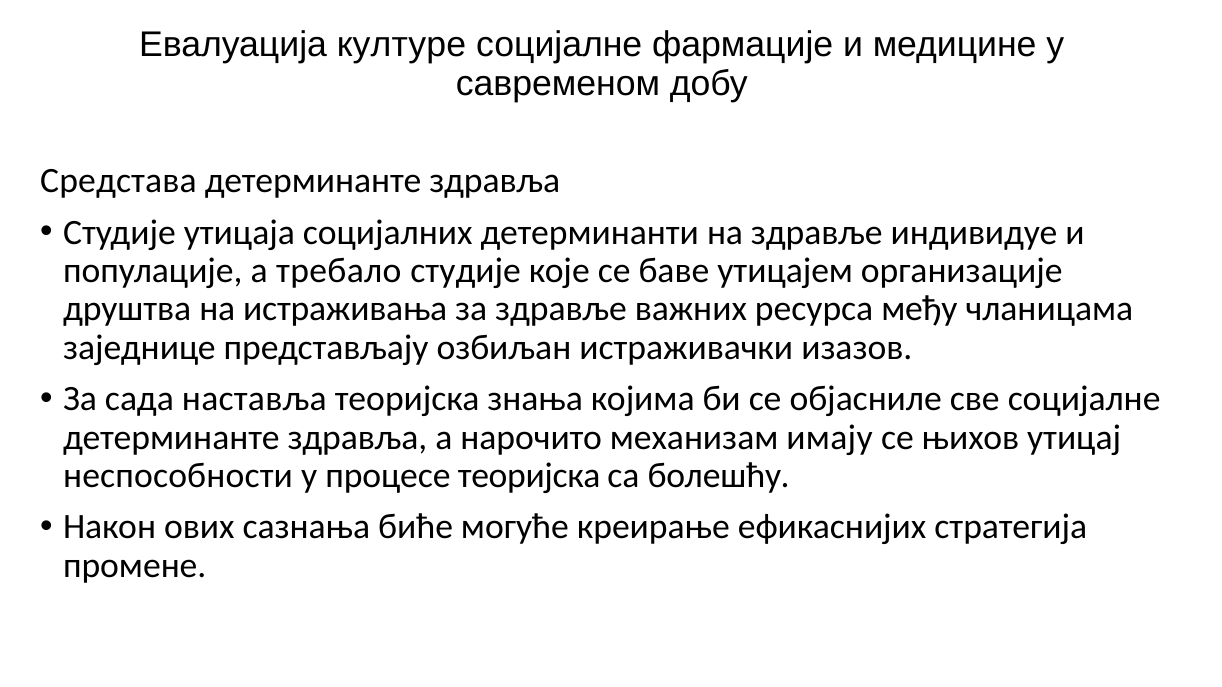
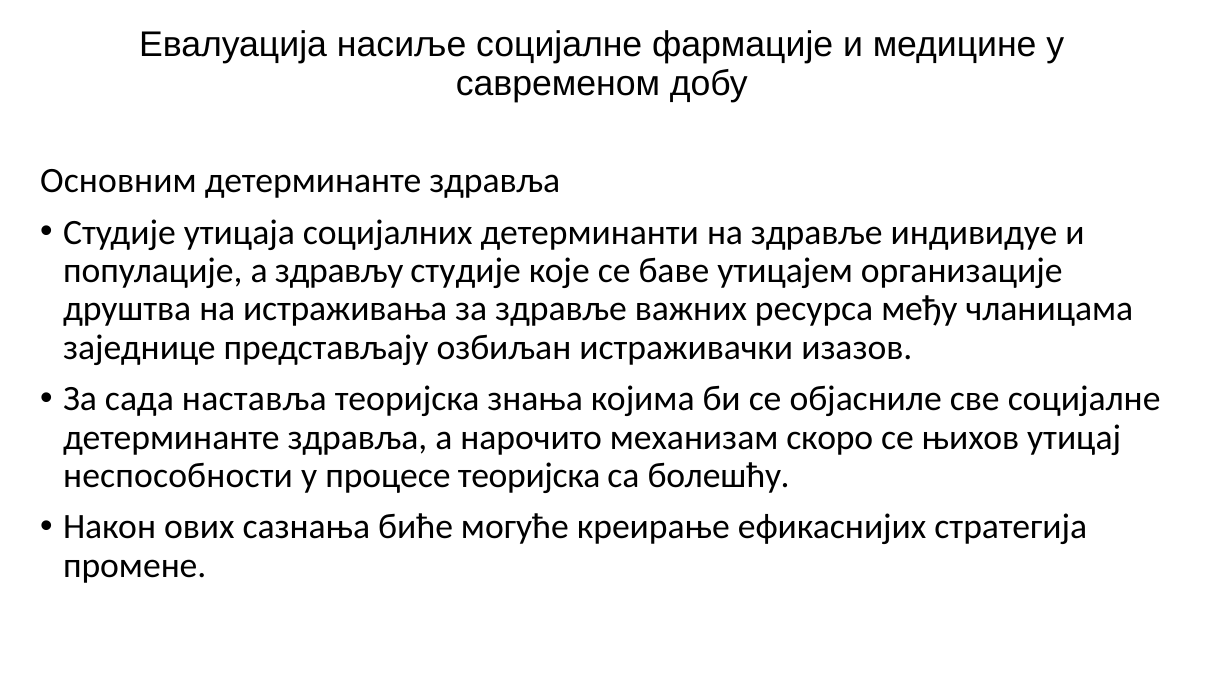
културе: културе -> насиље (402, 45)
Средстава: Средстава -> Основним (118, 181)
требало: требало -> здрављу (339, 271)
имају: имају -> скоро (830, 438)
